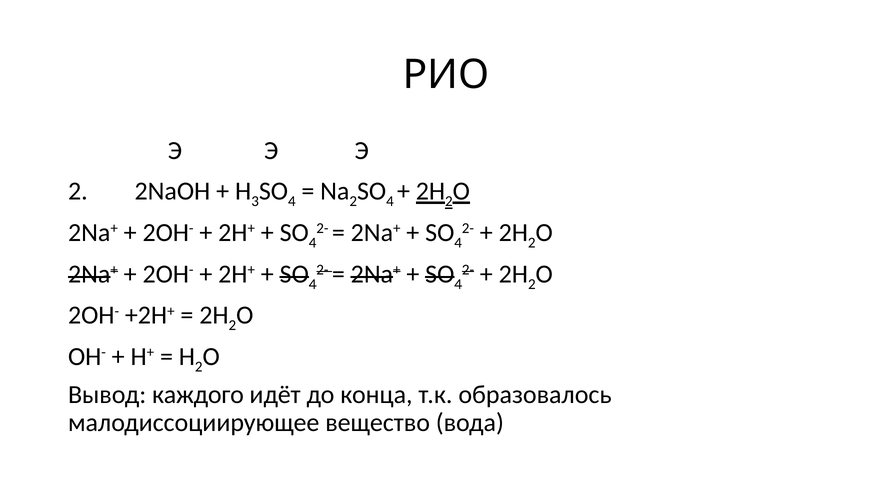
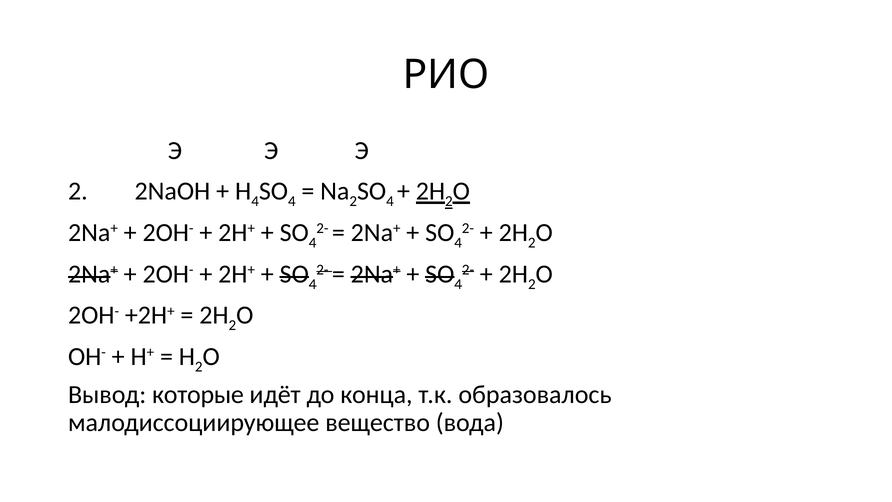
3: 3 -> 4 (255, 201)
каждого: каждого -> которые (198, 395)
